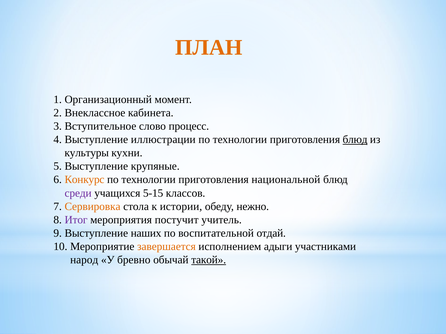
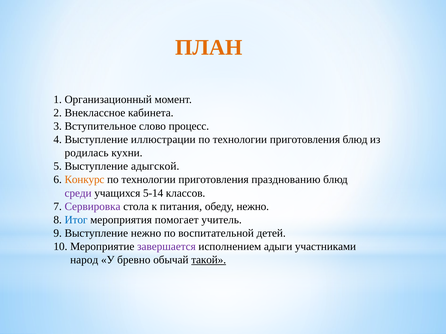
блюд underline: present -> none (355, 140)
культуры: культуры -> родилась (87, 153)
крупяные: крупяные -> адыгской (155, 167)
национальной: национальной -> празднованию (286, 180)
5-15: 5-15 -> 5-14 (153, 193)
Сервировка colour: orange -> purple (93, 207)
истории: истории -> питания (181, 207)
Итог colour: purple -> blue (76, 220)
постучит: постучит -> помогает (177, 220)
Выступление наших: наших -> нежно (146, 233)
отдай: отдай -> детей (271, 233)
завершается colour: orange -> purple (166, 247)
